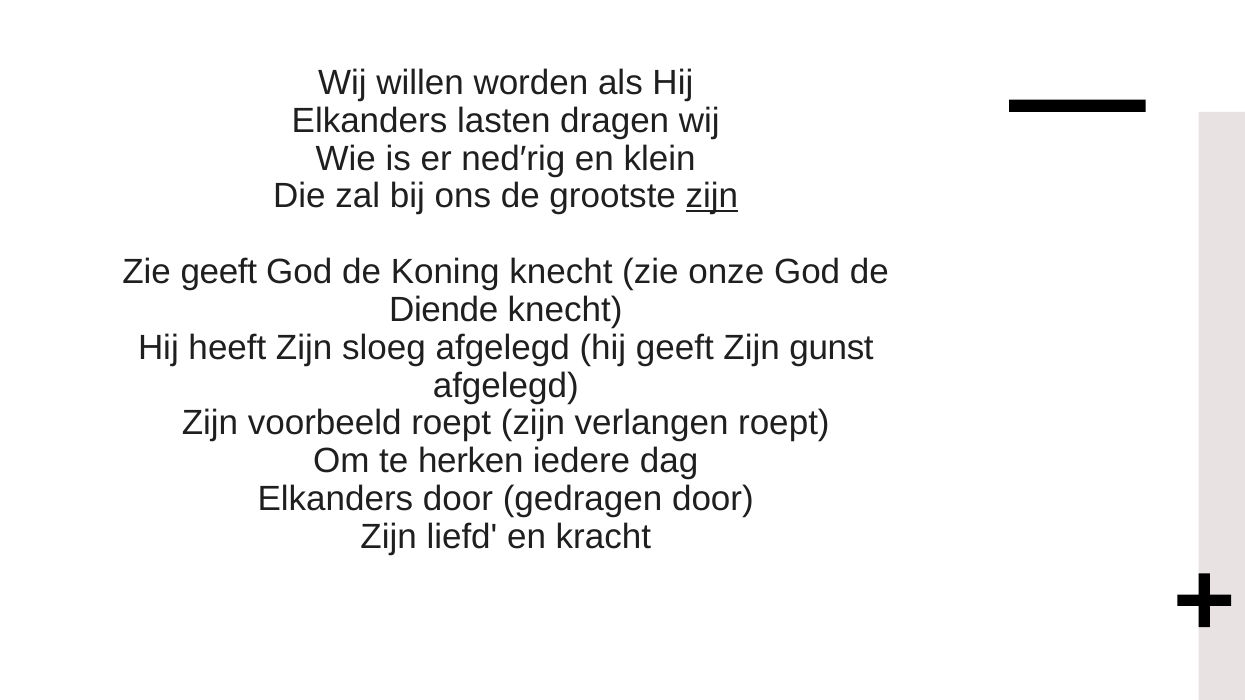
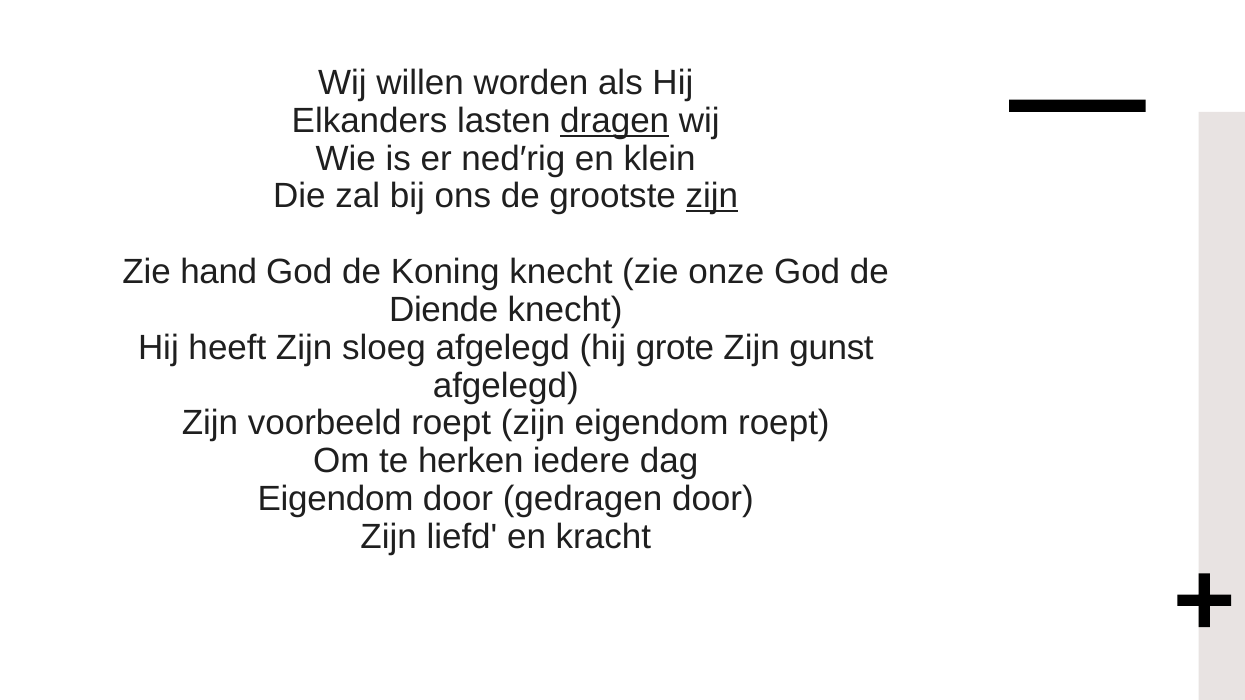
dragen underline: none -> present (615, 121)
Zie geeft: geeft -> hand (219, 272)
hij geeft: geeft -> grote (675, 348)
zijn verlangen: verlangen -> eigendom (652, 424)
Elkanders: Elkanders -> Eigendom (336, 499)
